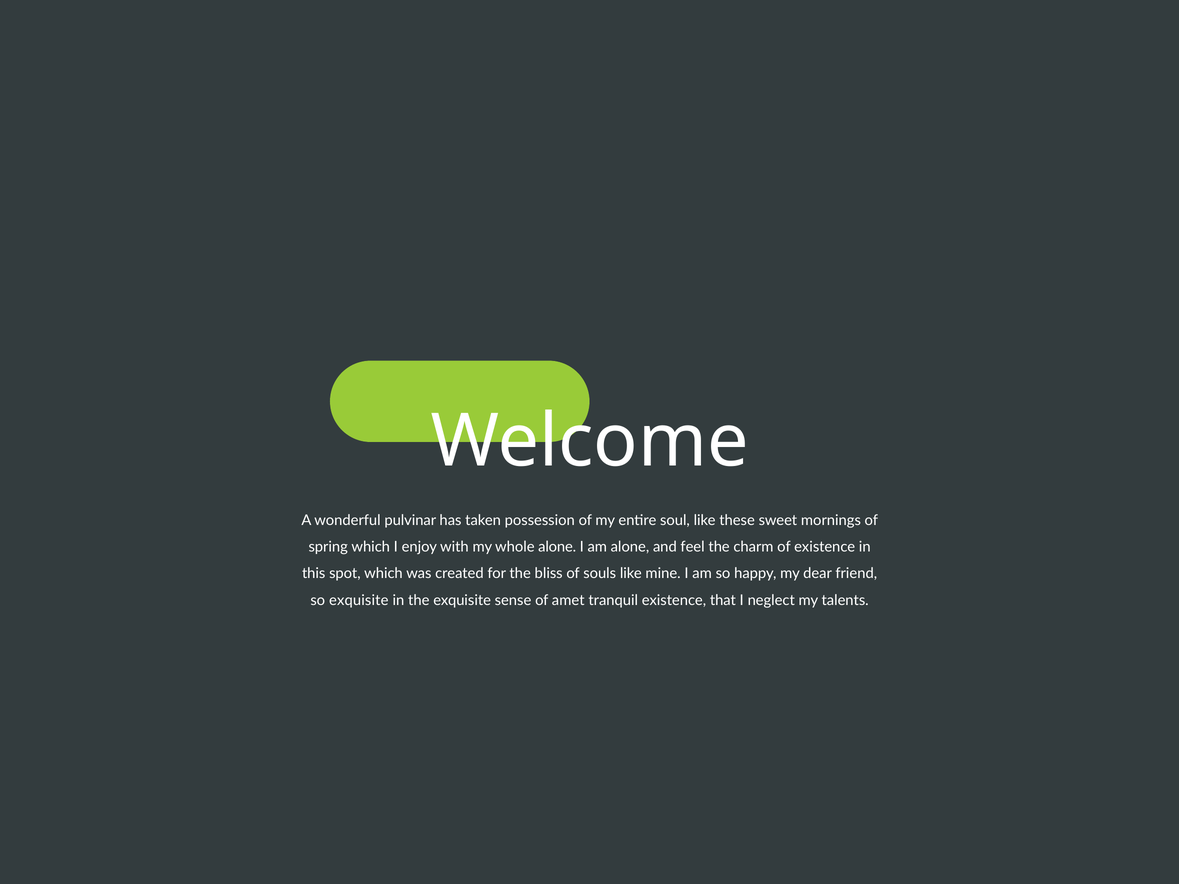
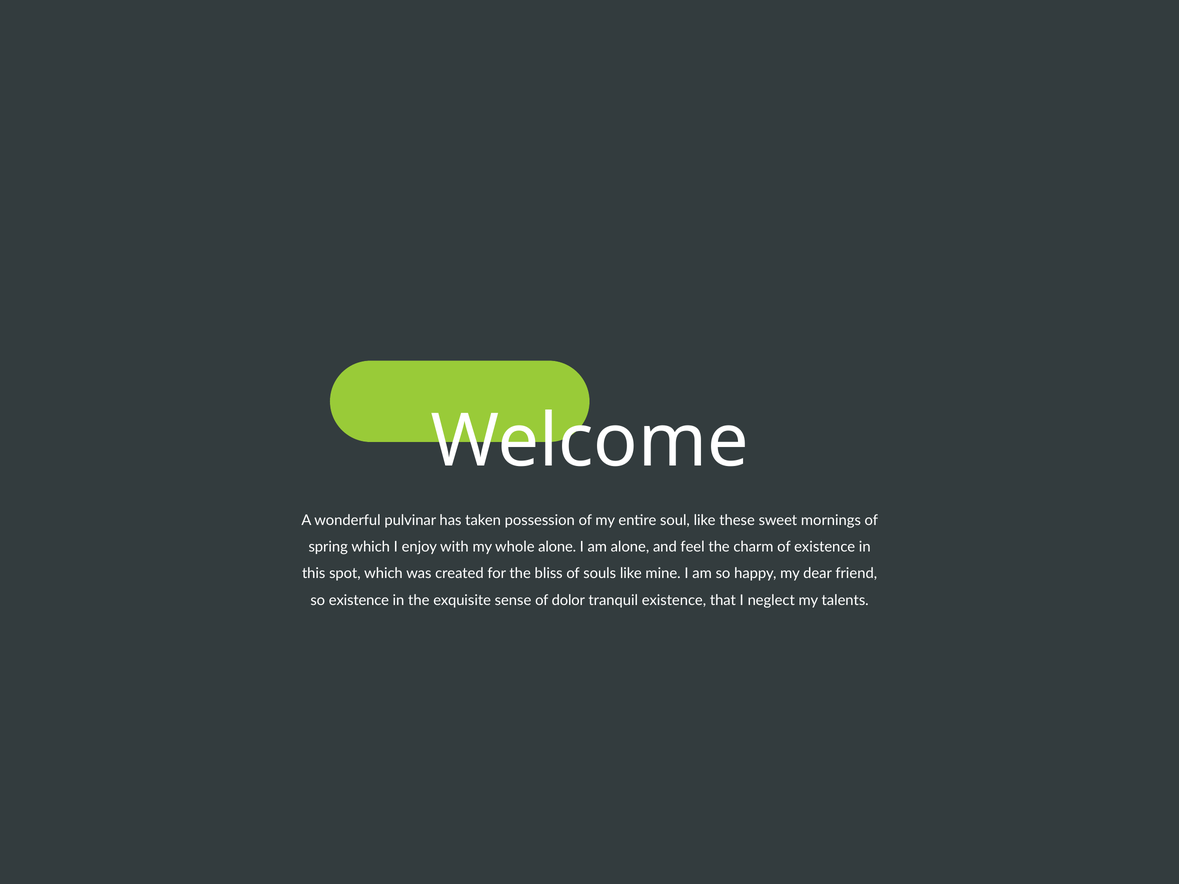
so exquisite: exquisite -> existence (359, 600)
amet: amet -> dolor (568, 600)
